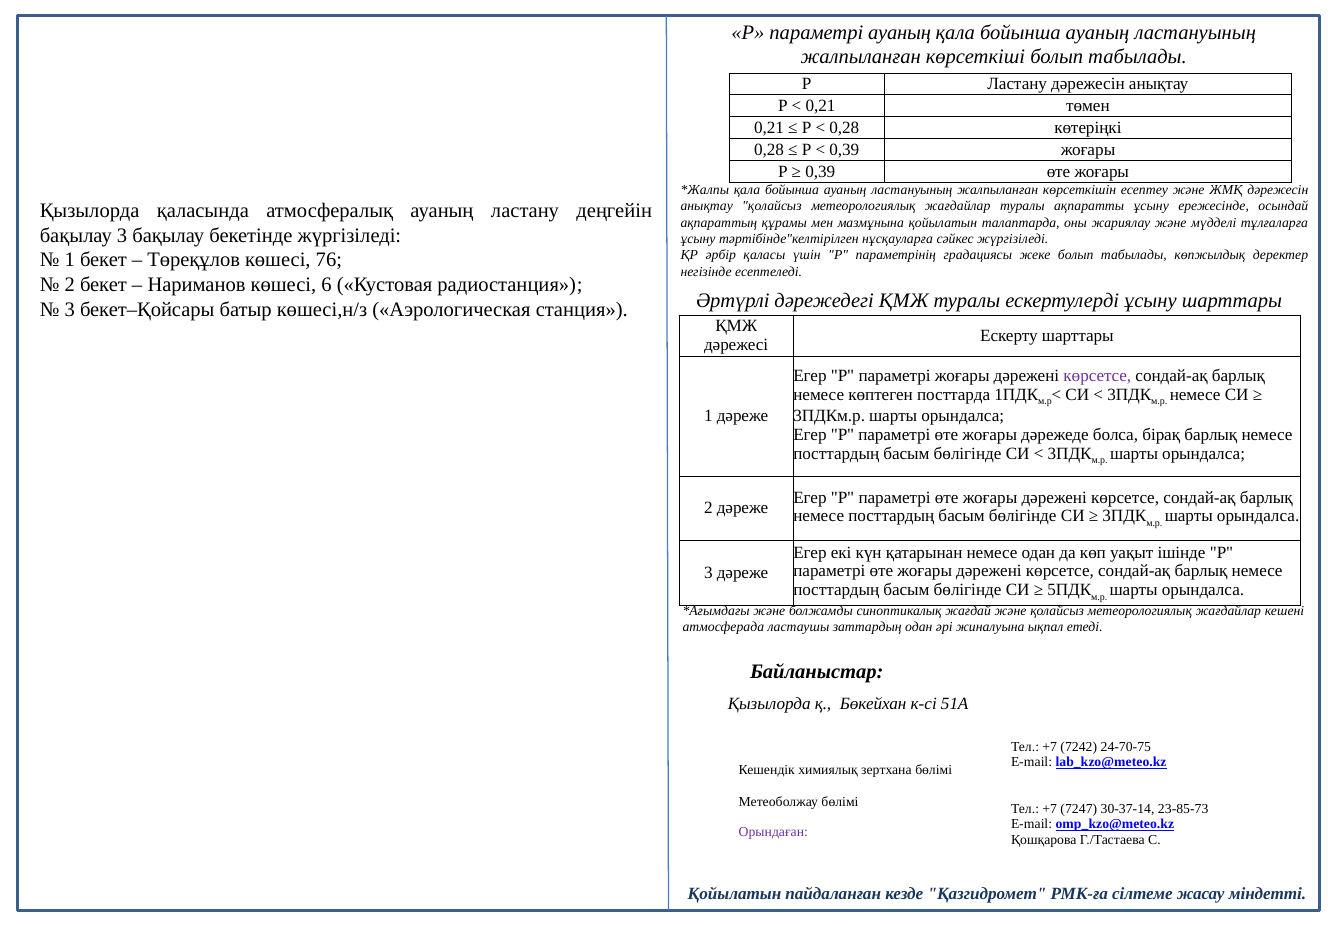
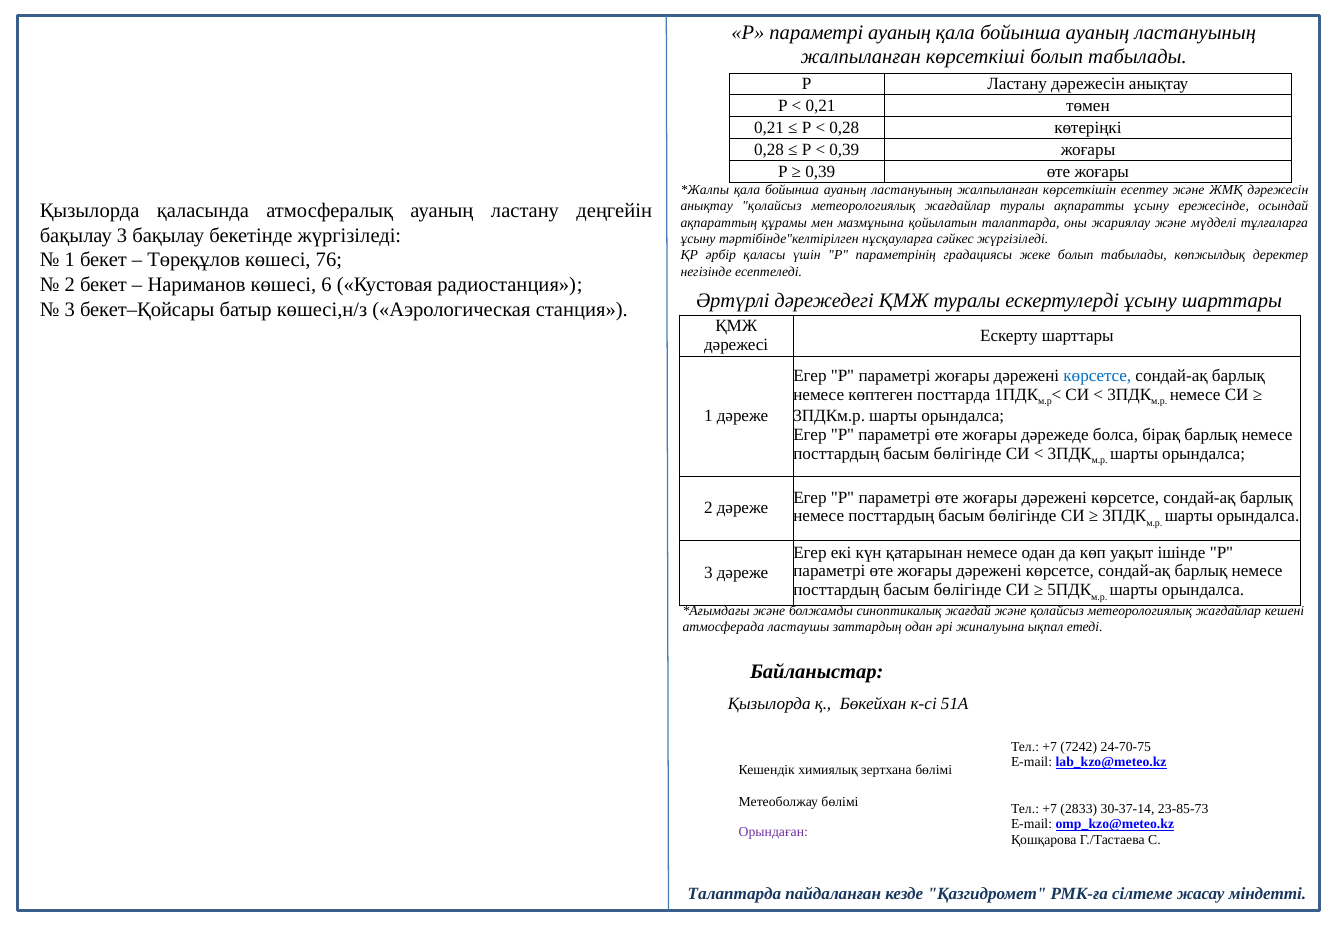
көрсетсе colour: purple -> blue (1097, 375)
7247: 7247 -> 2833 (1079, 809)
Қойылатын: Қойылатын -> Талаптарда (734, 893)
